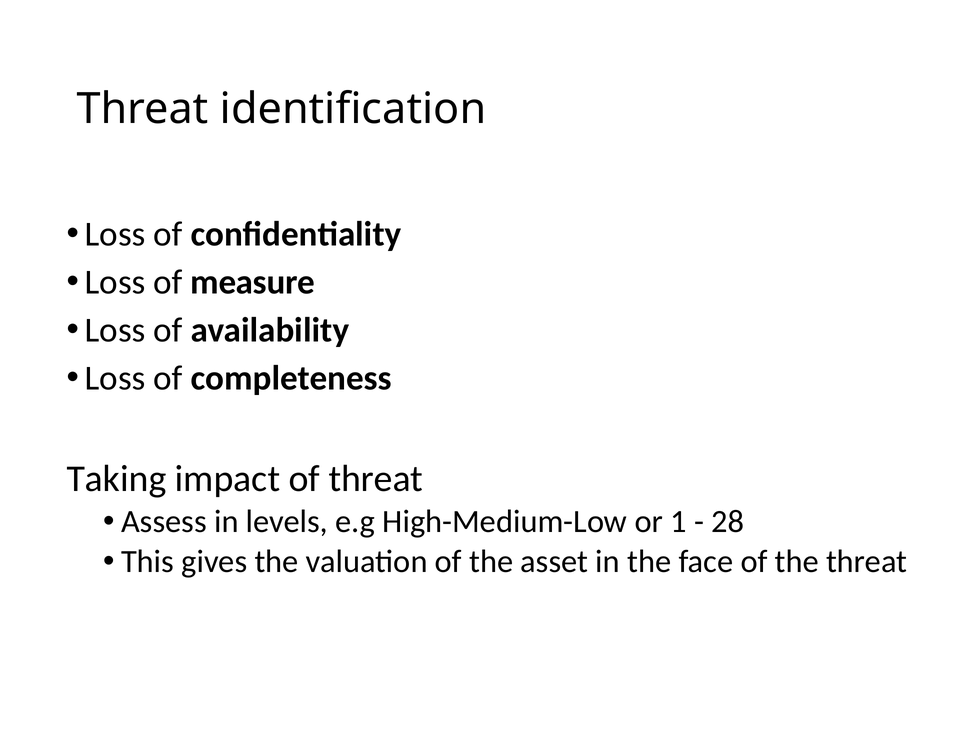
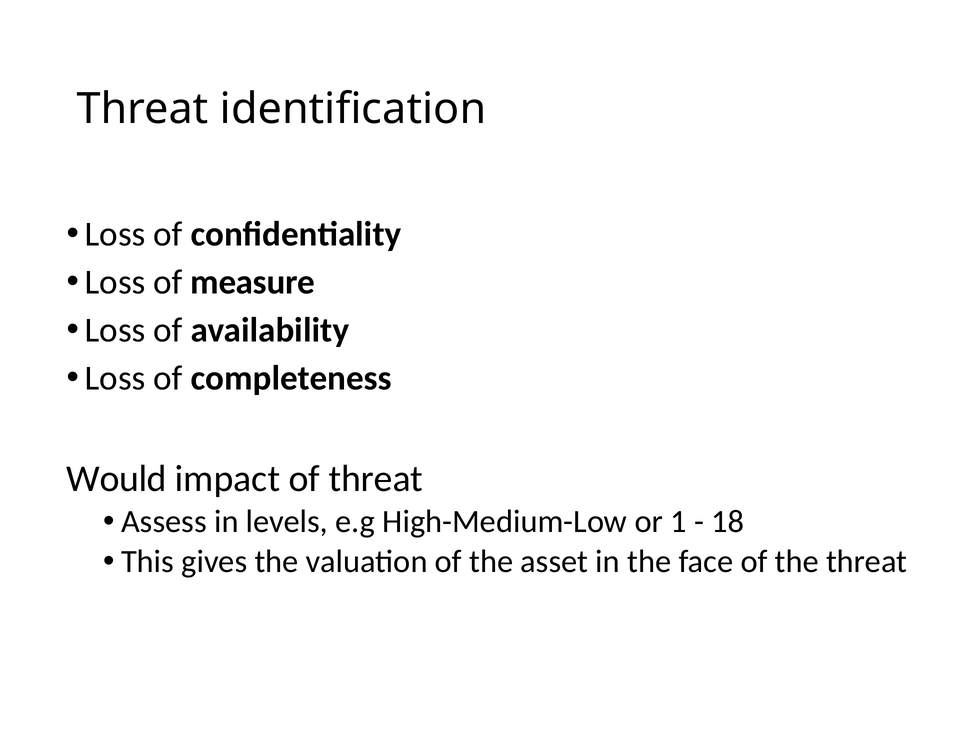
Taking: Taking -> Would (117, 479)
28: 28 -> 18 (728, 522)
